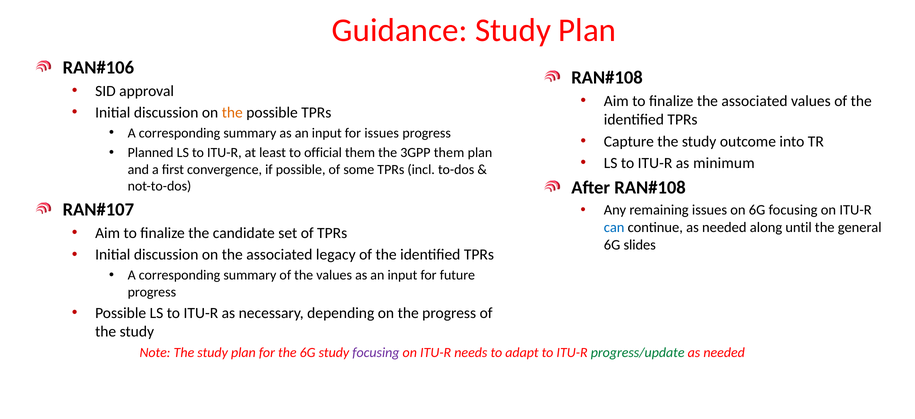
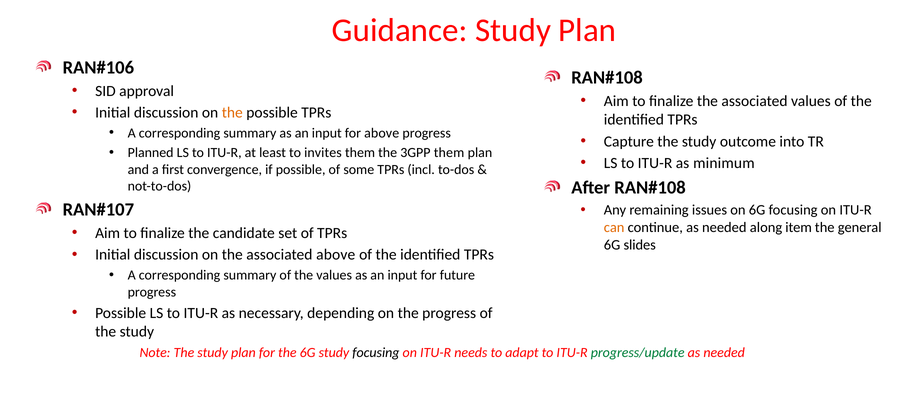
for issues: issues -> above (382, 133)
official: official -> invites (323, 152)
can colour: blue -> orange (614, 227)
until: until -> item (799, 227)
associated legacy: legacy -> above (336, 255)
focusing colour: purple -> black (376, 352)
